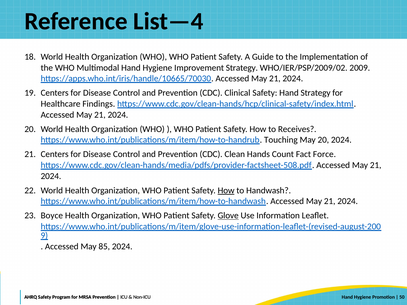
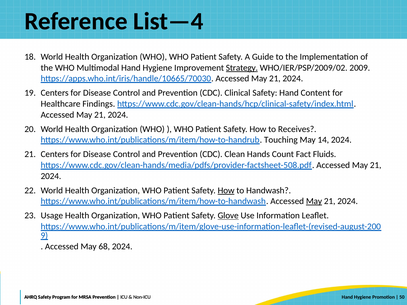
Strategy underline: none -> present (242, 68)
Hand Strategy: Strategy -> Content (316, 93)
May 20: 20 -> 14 (323, 140)
Force: Force -> Fluids (325, 154)
May underline: none -> present (314, 201)
Boyce: Boyce -> Usage (52, 216)
85: 85 -> 68 (104, 247)
